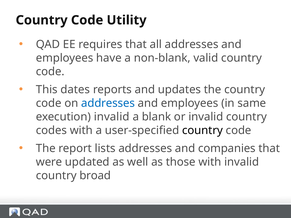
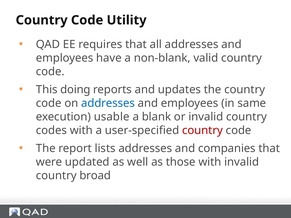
dates: dates -> doing (75, 90)
execution invalid: invalid -> usable (112, 117)
country colour: black -> red (202, 131)
